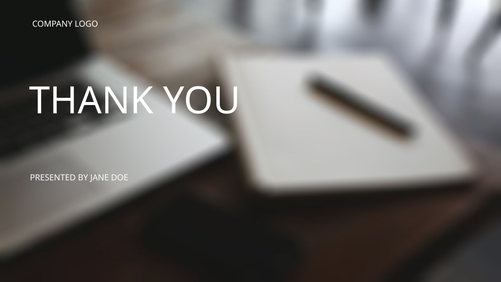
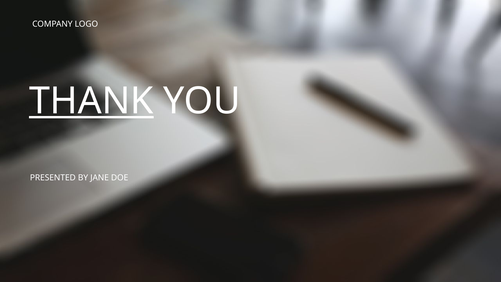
THANK underline: none -> present (91, 101)
